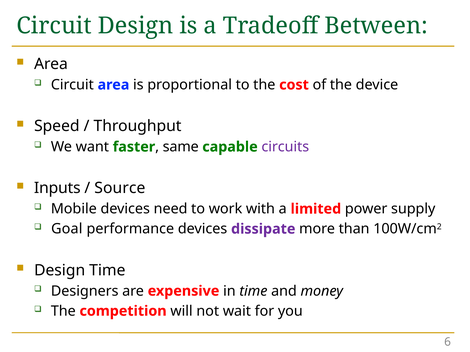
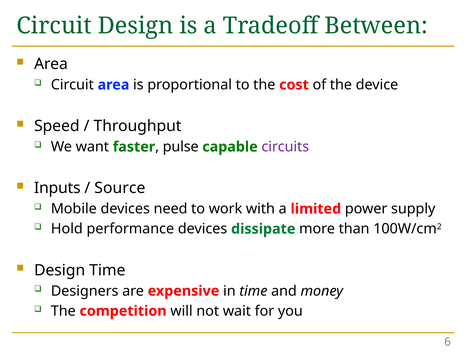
same: same -> pulse (181, 147)
Goal: Goal -> Hold (67, 229)
dissipate colour: purple -> green (263, 229)
